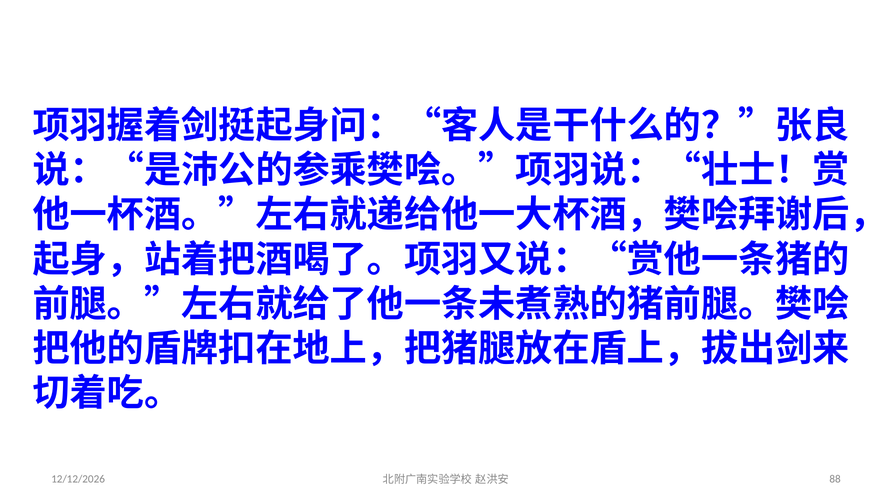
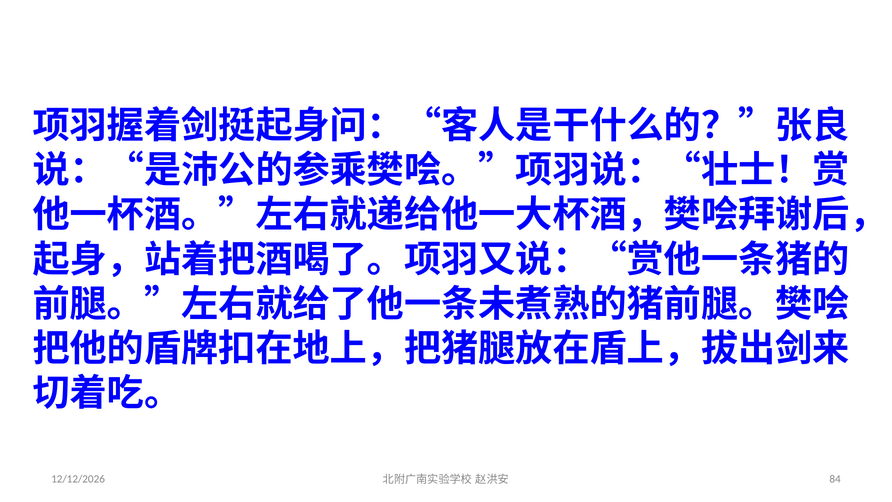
88: 88 -> 84 (835, 479)
